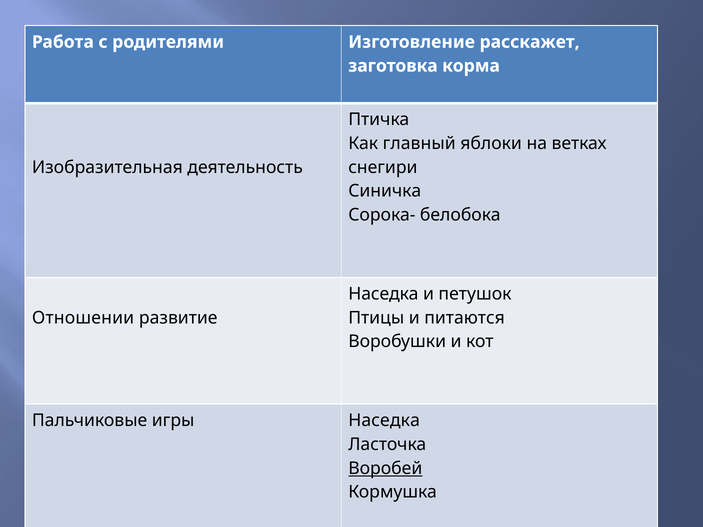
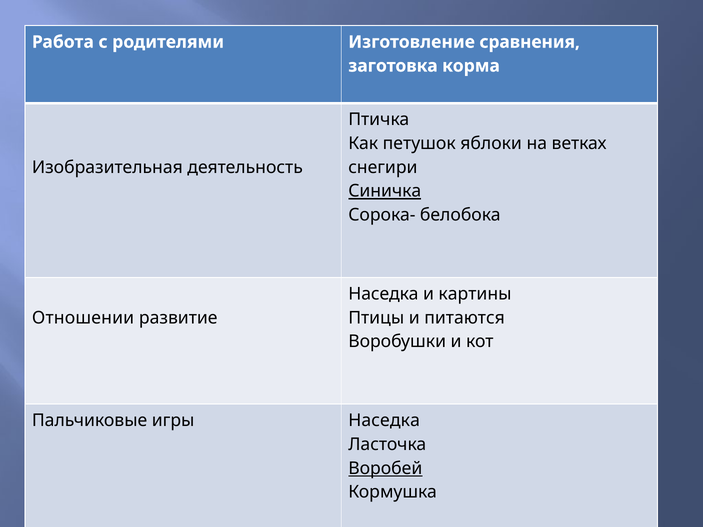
расскажет: расскажет -> сравнения (530, 42)
главный: главный -> петушок (419, 143)
Синичка underline: none -> present (385, 191)
петушок: петушок -> картины (475, 294)
